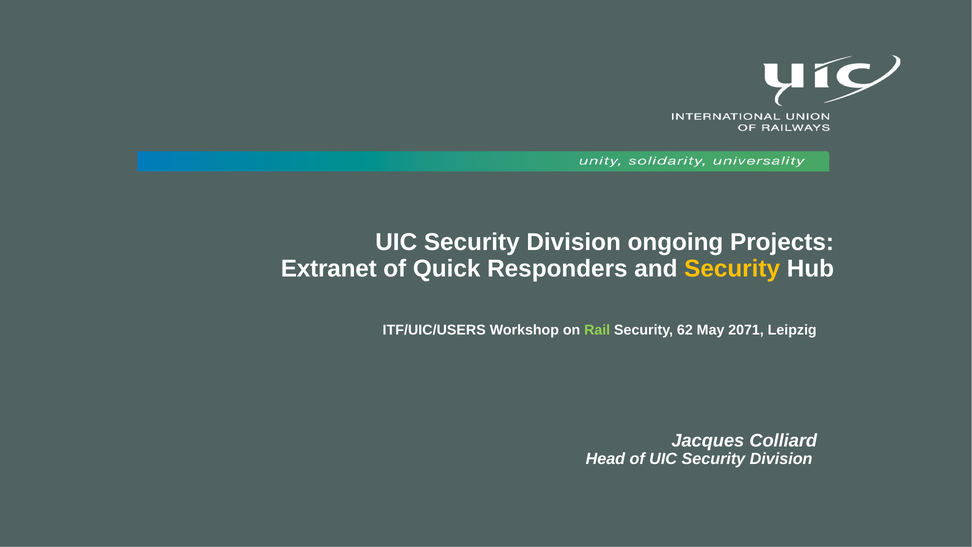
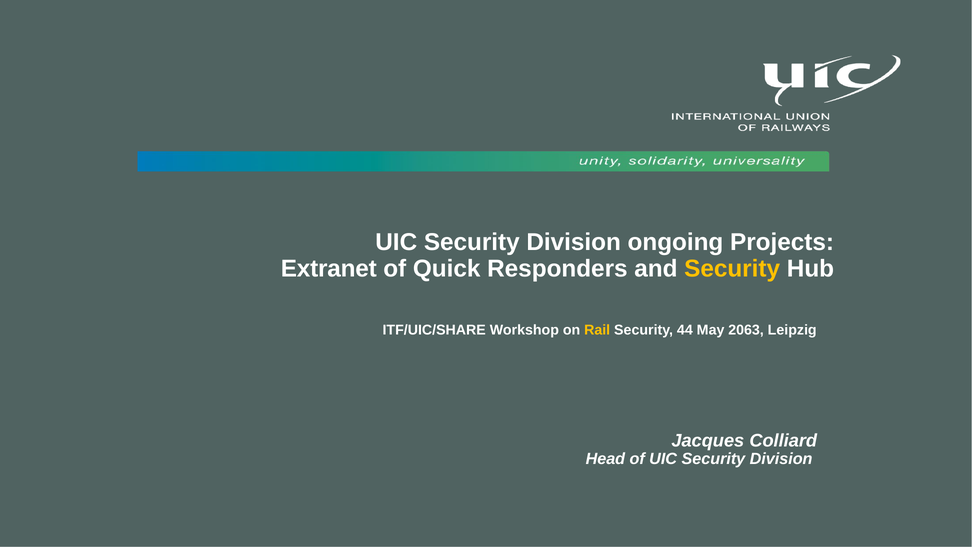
ITF/UIC/USERS: ITF/UIC/USERS -> ITF/UIC/SHARE (434, 330)
Rail colour: light green -> yellow (597, 330)
62: 62 -> 44 (685, 330)
2071: 2071 -> 2063 (746, 330)
